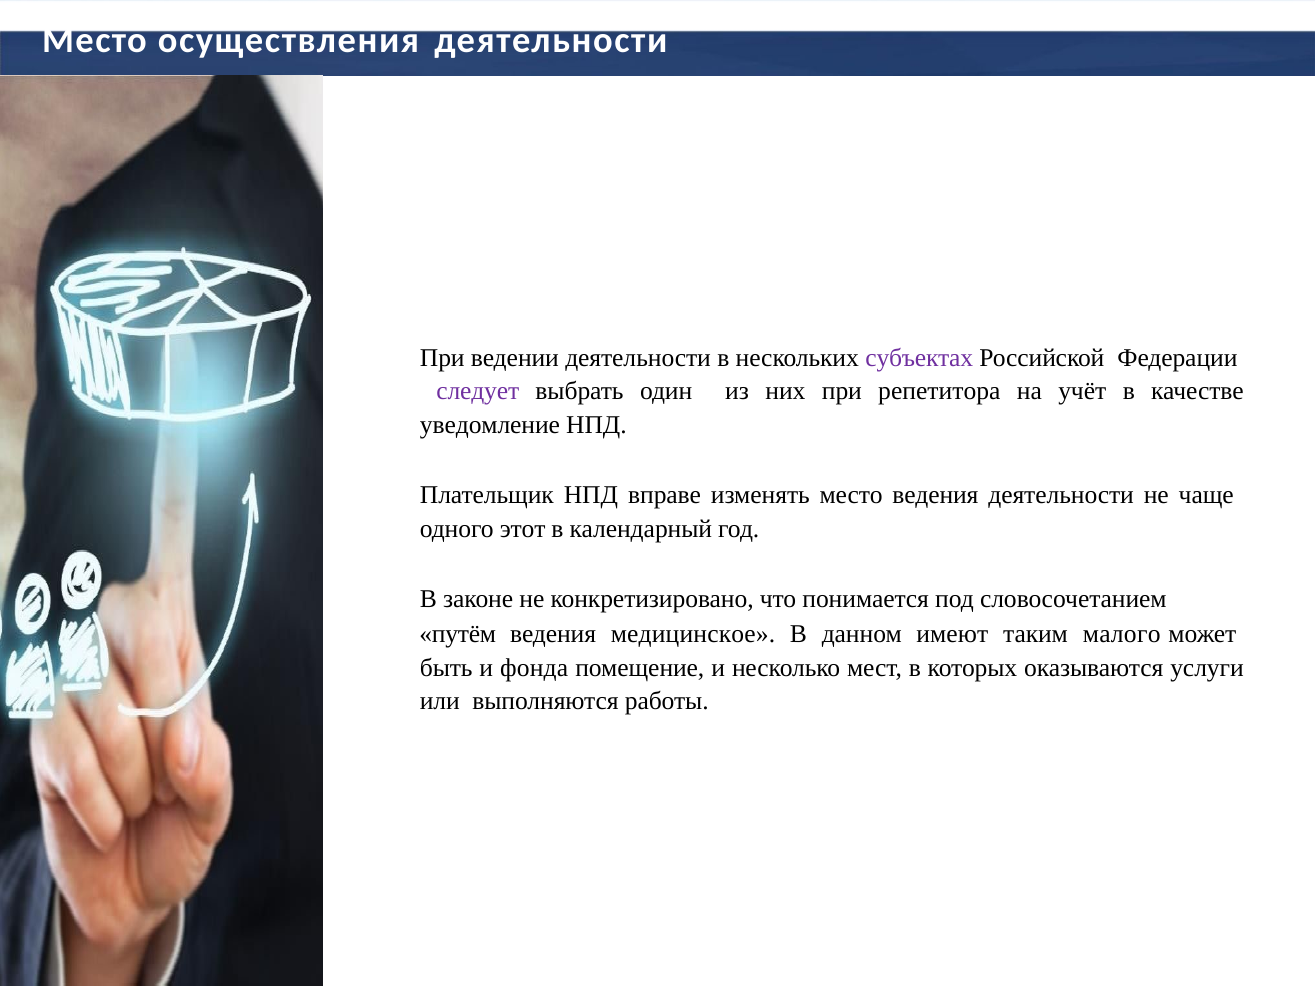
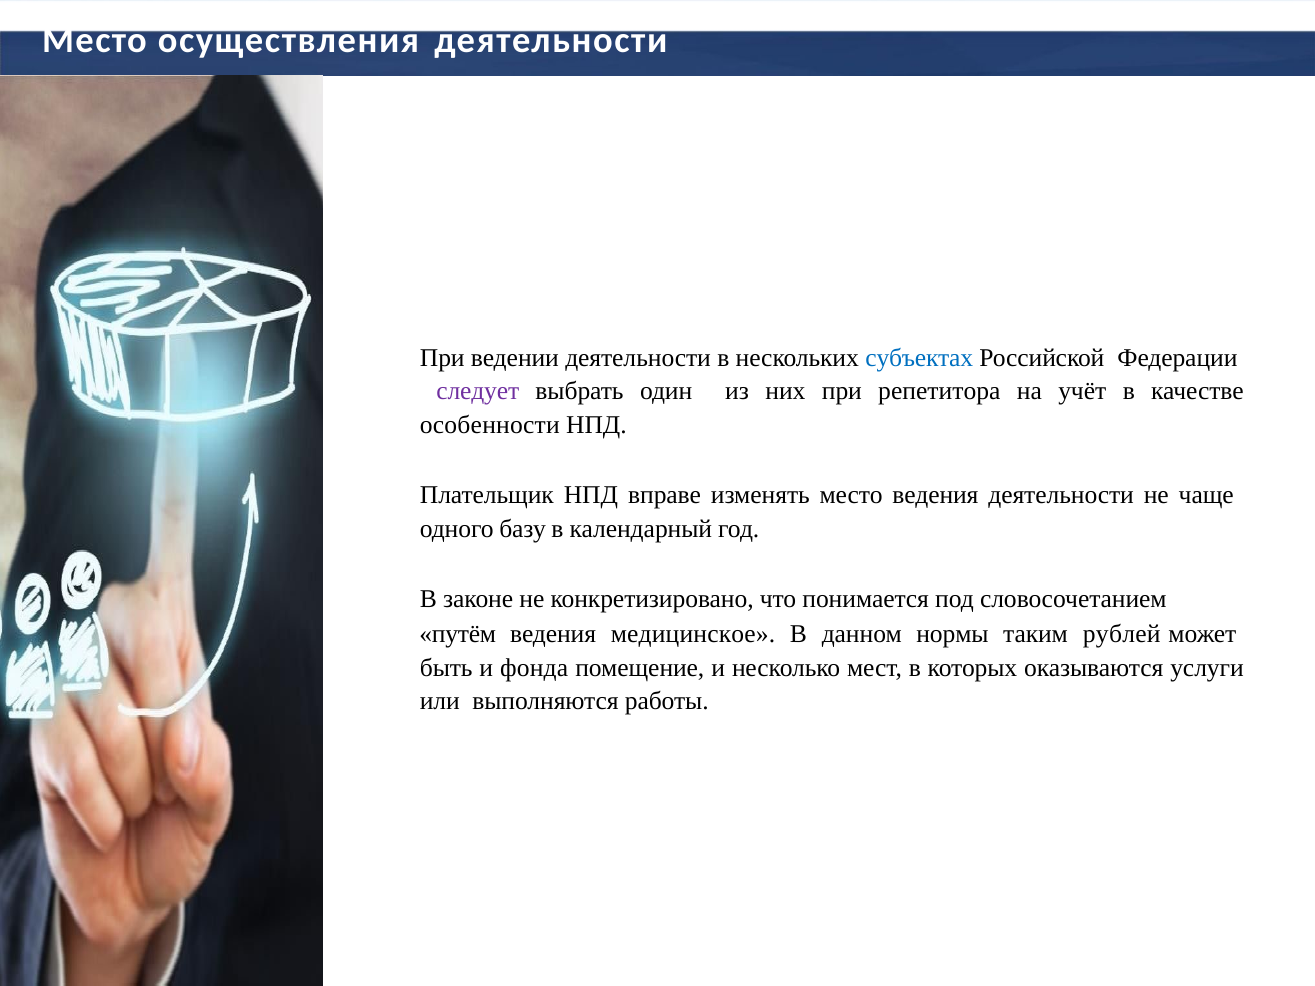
субъектах colour: purple -> blue (919, 358)
уведомление: уведомление -> особенности (490, 425)
этот: этот -> базу (523, 529)
имеют: имеют -> нормы (952, 635)
малого: малого -> рублей (1122, 635)
